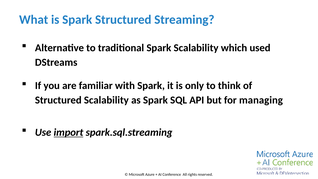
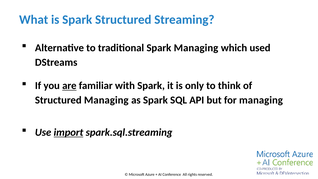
Spark Scalability: Scalability -> Managing (196, 48)
are underline: none -> present (69, 86)
Structured Scalability: Scalability -> Managing (106, 100)
